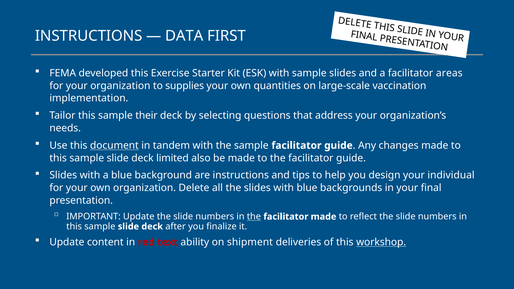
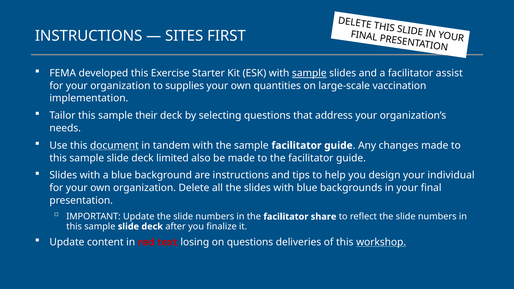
DATA: DATA -> SITES (184, 36)
sample underline: none -> present (309, 73)
areas: areas -> assist (449, 73)
the underline: present -> none (254, 217)
facilitator made: made -> share (324, 217)
ability: ability -> losing (195, 242)
on shipment: shipment -> questions (250, 242)
